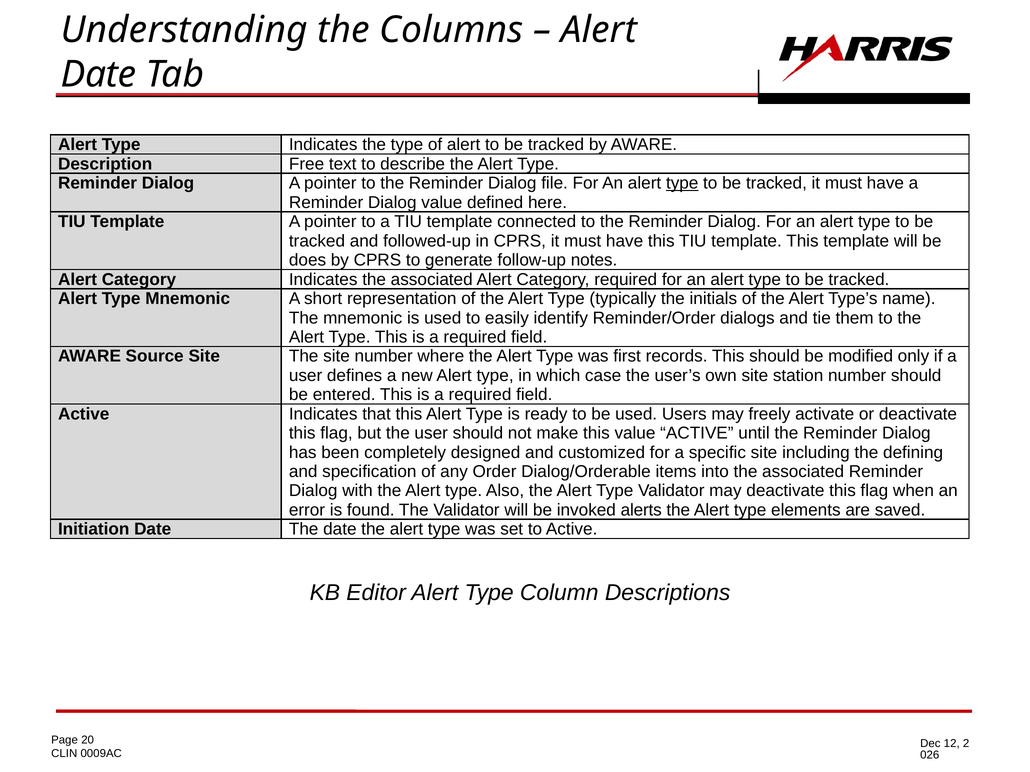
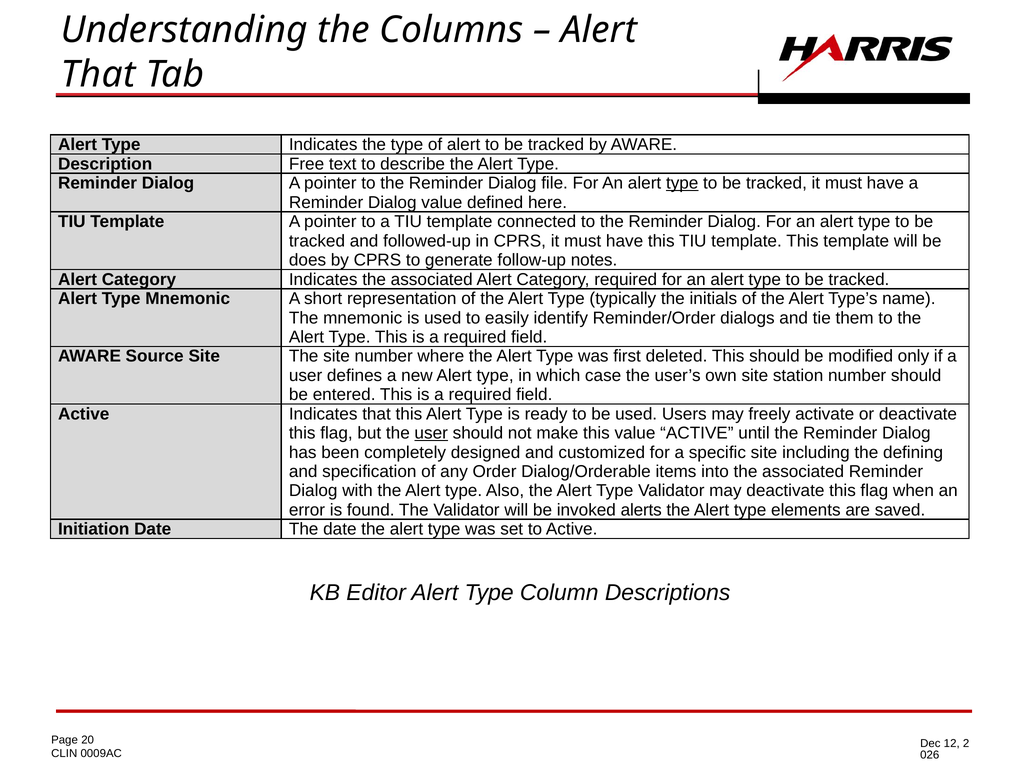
Date: Date -> That (98, 74)
records: records -> deleted (677, 357)
user underline: none -> present (431, 433)
